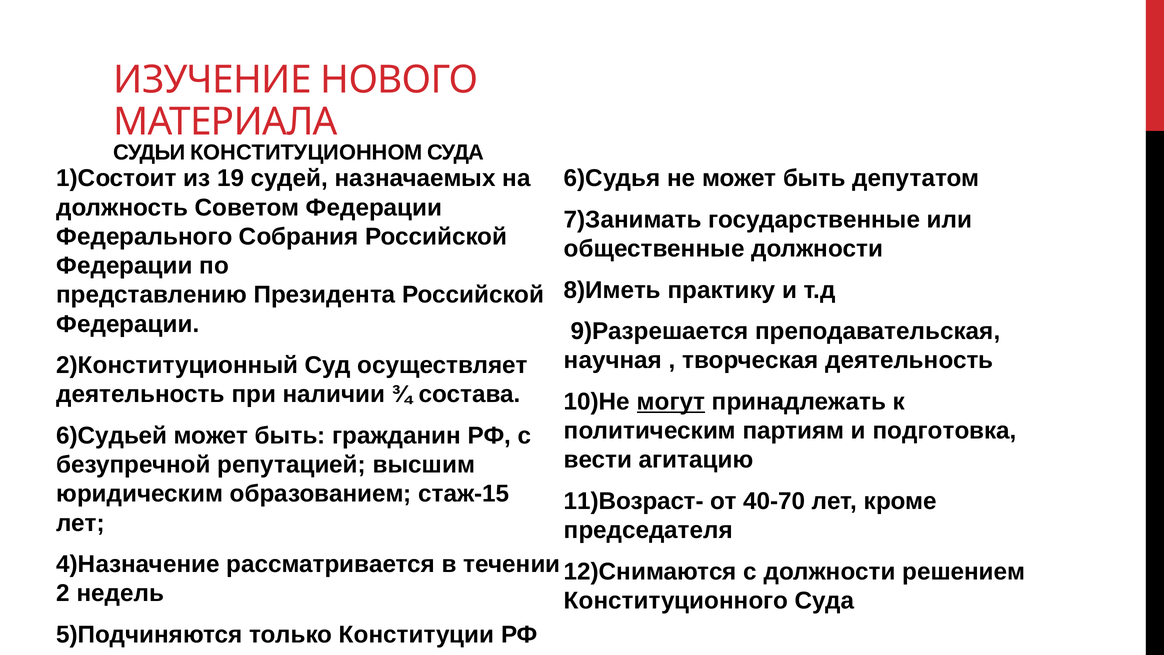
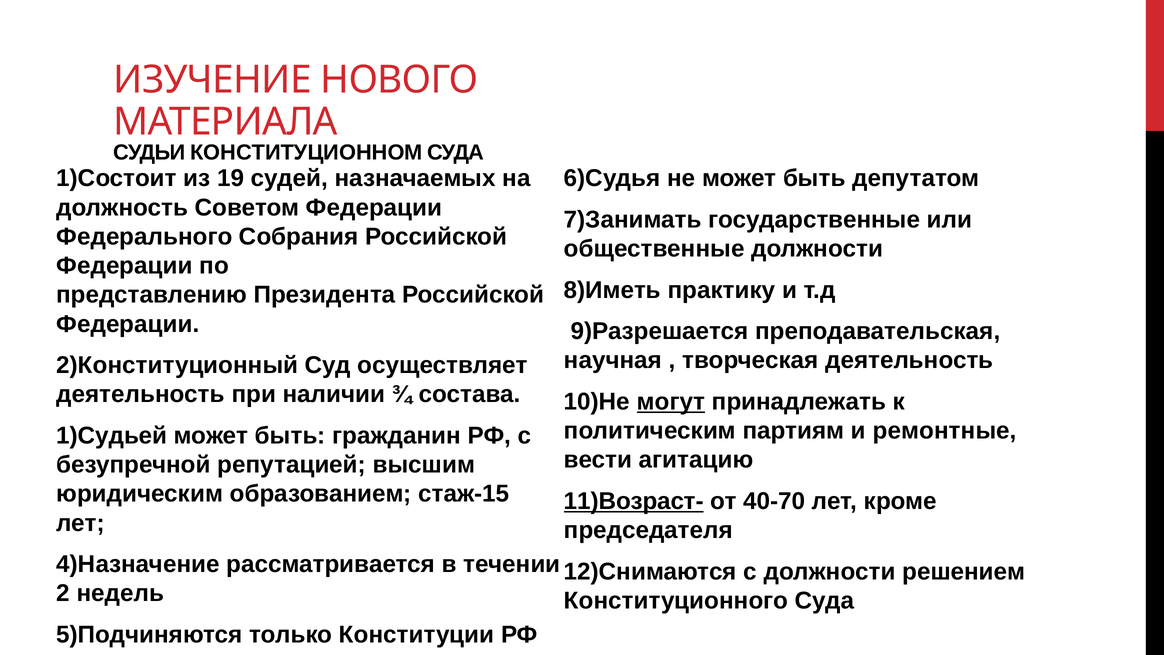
подготовка: подготовка -> ремонтные (945, 431)
6)Судьей: 6)Судьей -> 1)Судьей (112, 436)
11)Возраст- underline: none -> present (634, 501)
